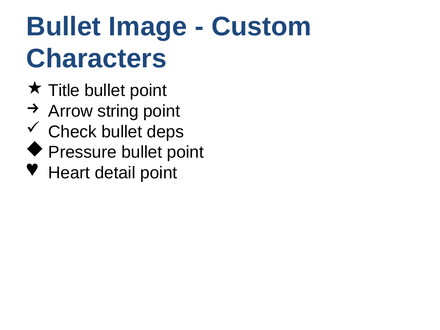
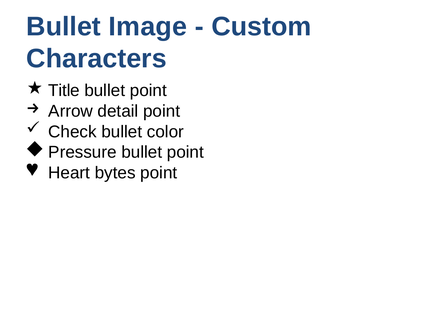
string: string -> detail (118, 111)
deps: deps -> color (165, 132)
detail: detail -> bytes (115, 173)
